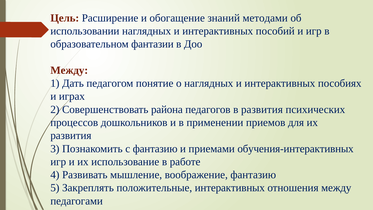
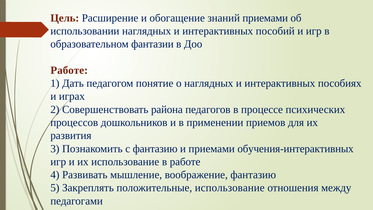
знаний методами: методами -> приемами (265, 18)
Между: Между -> Работе (69, 70)
в развития: развития -> процессе (262, 109)
положительные интерактивных: интерактивных -> использование (230, 188)
